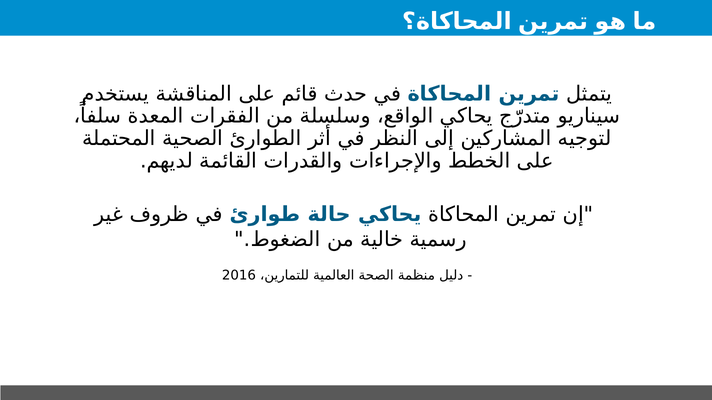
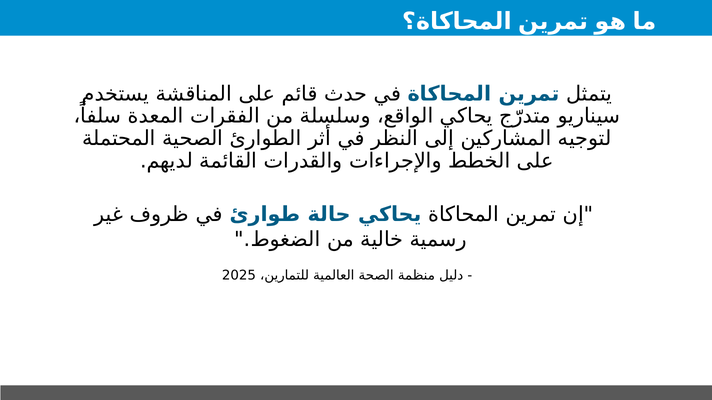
2016: 2016 -> 2025 (239, 276)
